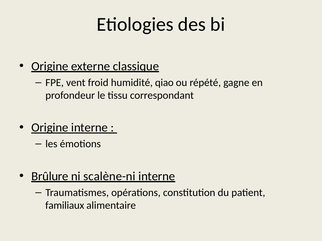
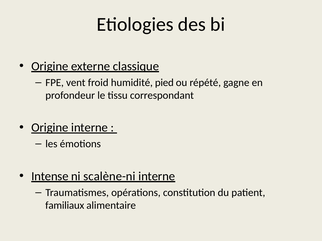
qiao: qiao -> pied (164, 83)
Brûlure: Brûlure -> Intense (50, 177)
